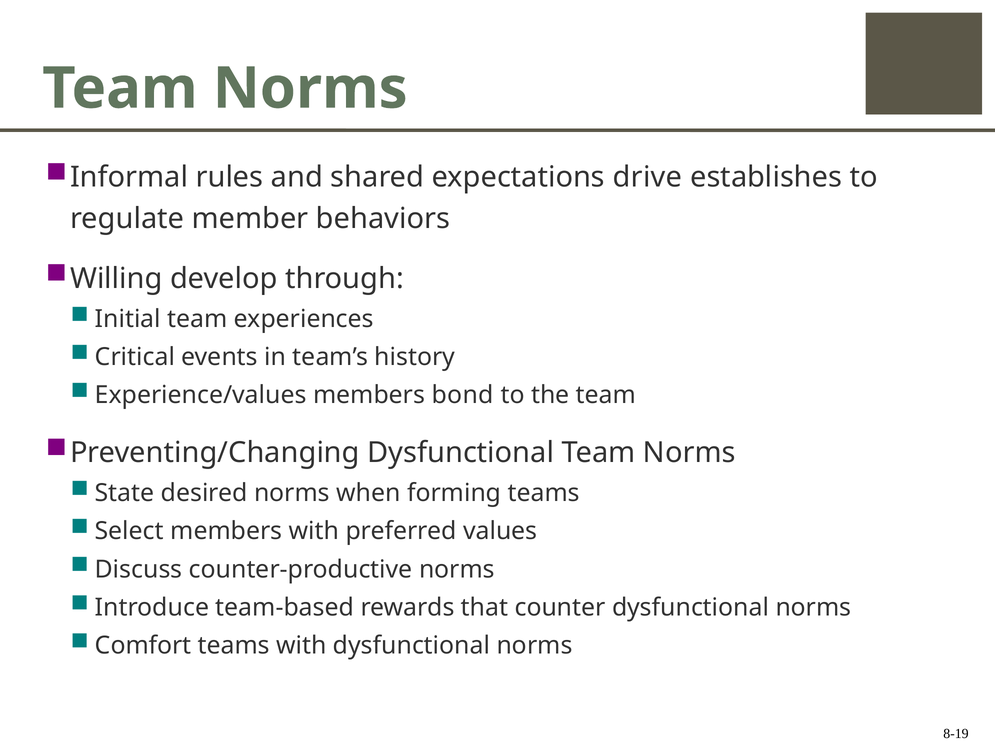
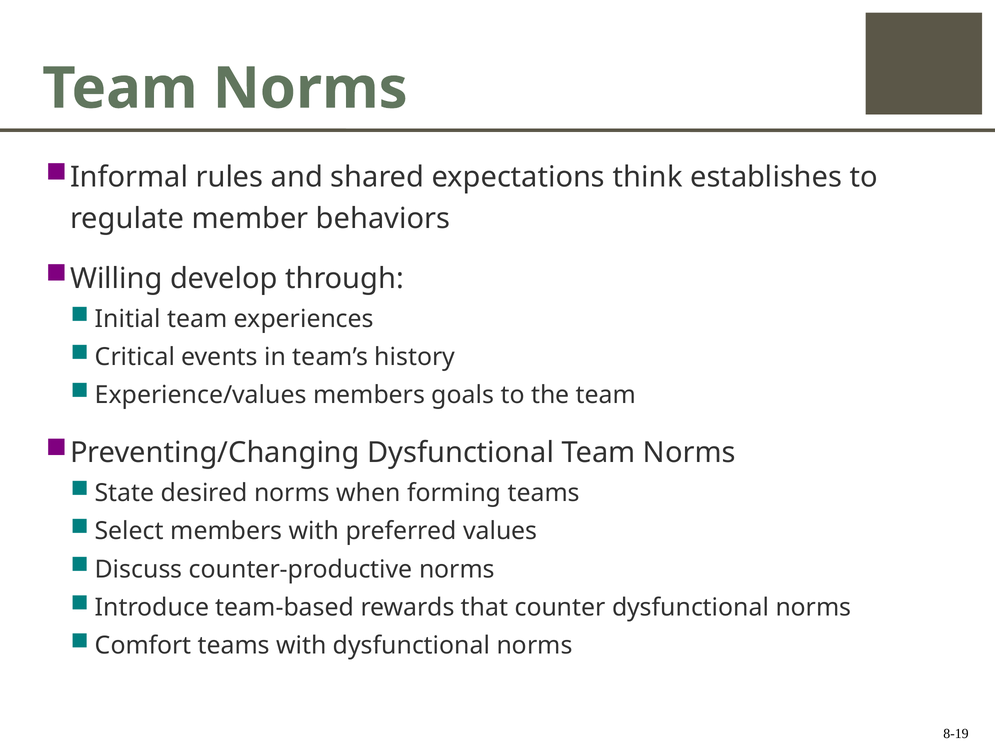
drive: drive -> think (648, 177)
bond: bond -> goals (463, 395)
